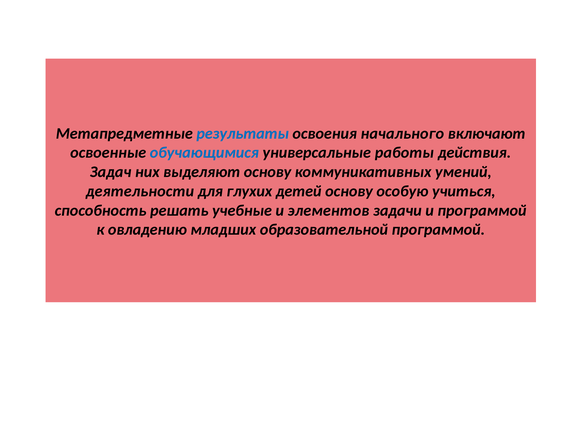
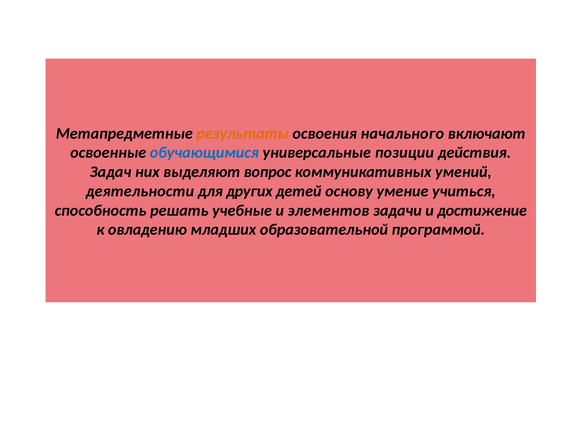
результаты colour: blue -> orange (243, 133)
работы: работы -> позиции (404, 153)
выделяют основу: основу -> вопрос (268, 172)
глухих: глухих -> других (249, 191)
особую: особую -> умение (402, 191)
и программой: программой -> достижение (482, 210)
